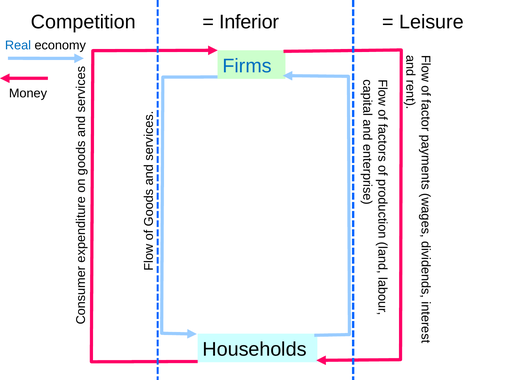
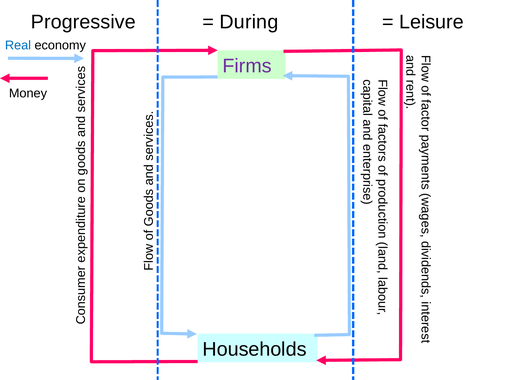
Competition: Competition -> Progressive (83, 22)
Inferior: Inferior -> During (249, 22)
Firms colour: blue -> purple (247, 66)
